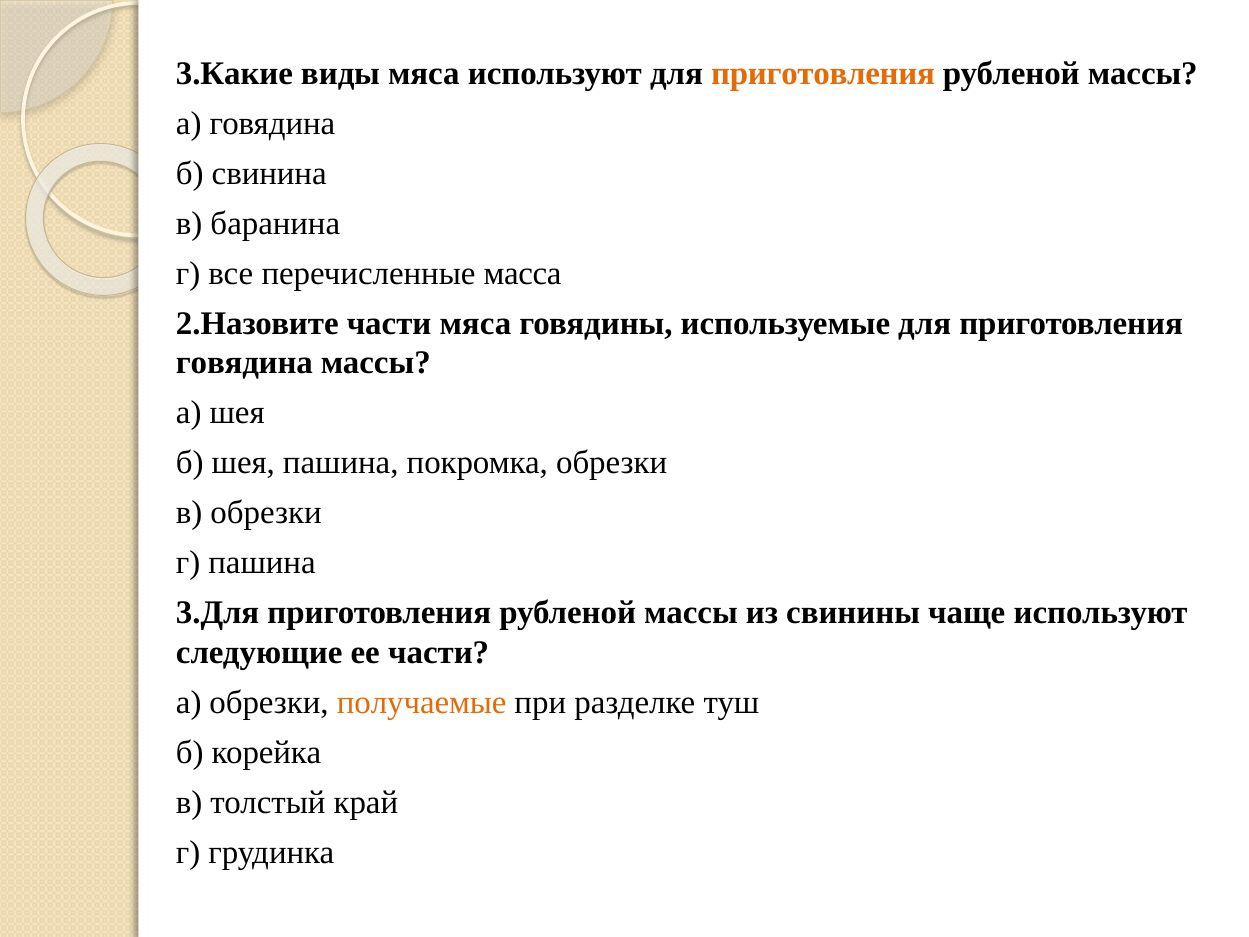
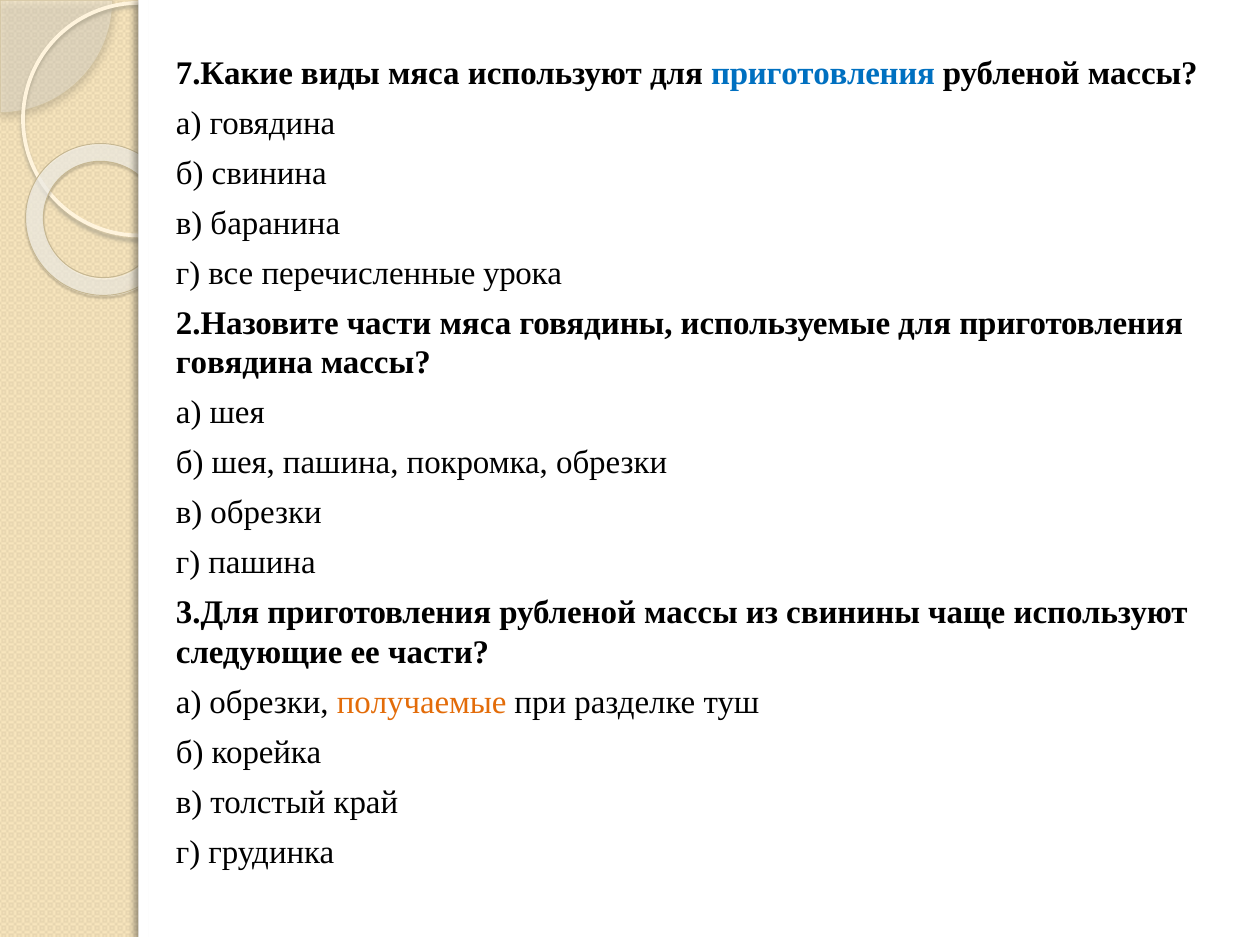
3.Какие: 3.Какие -> 7.Какие (234, 74)
приготовления colour: orange -> blue (823, 74)
масса: масса -> урока (523, 273)
